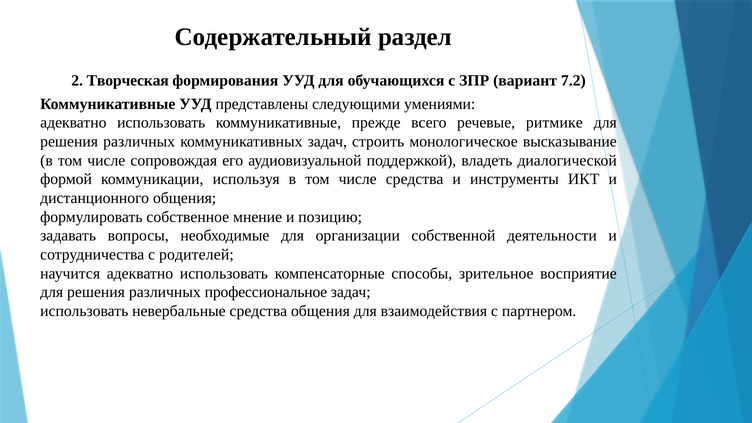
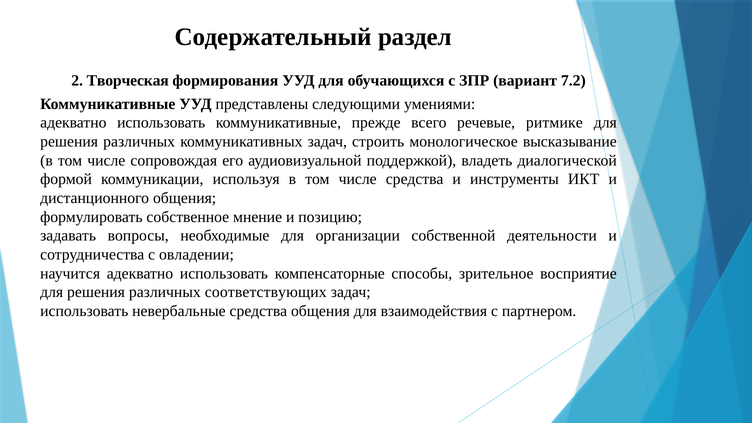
родителей: родителей -> овладении (197, 255)
профессиональное: профессиональное -> соответствующих (266, 292)
